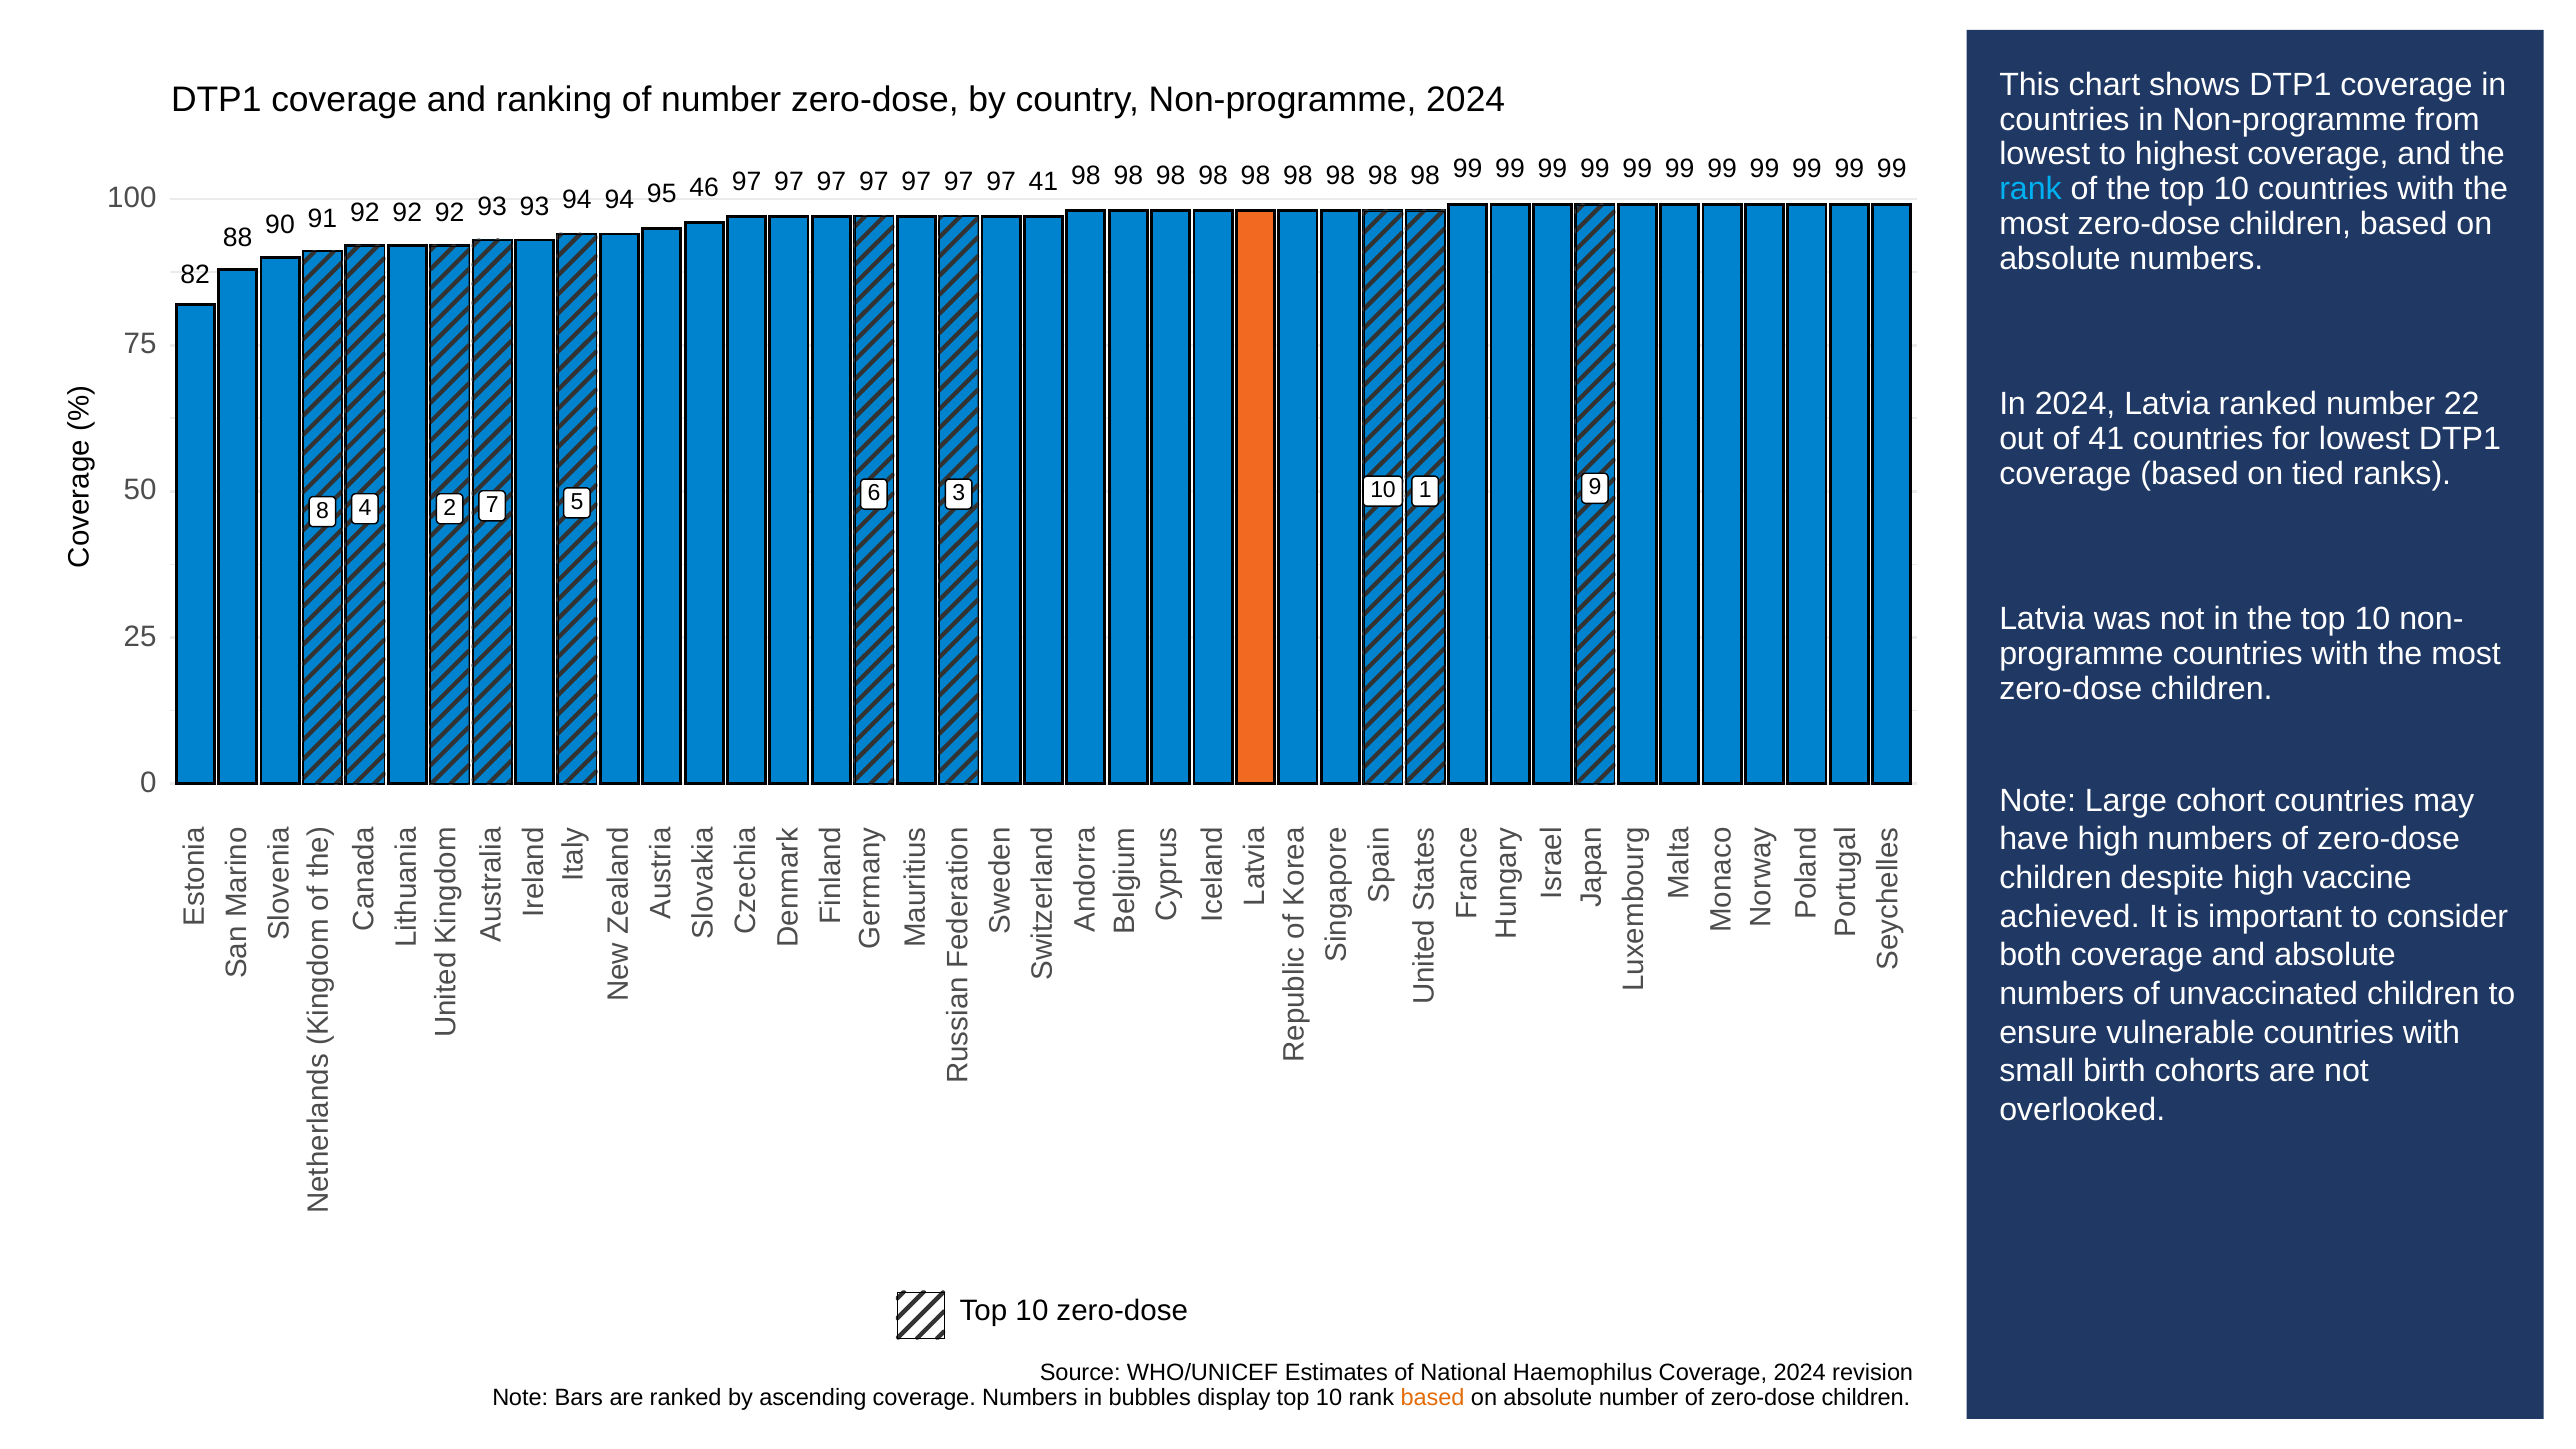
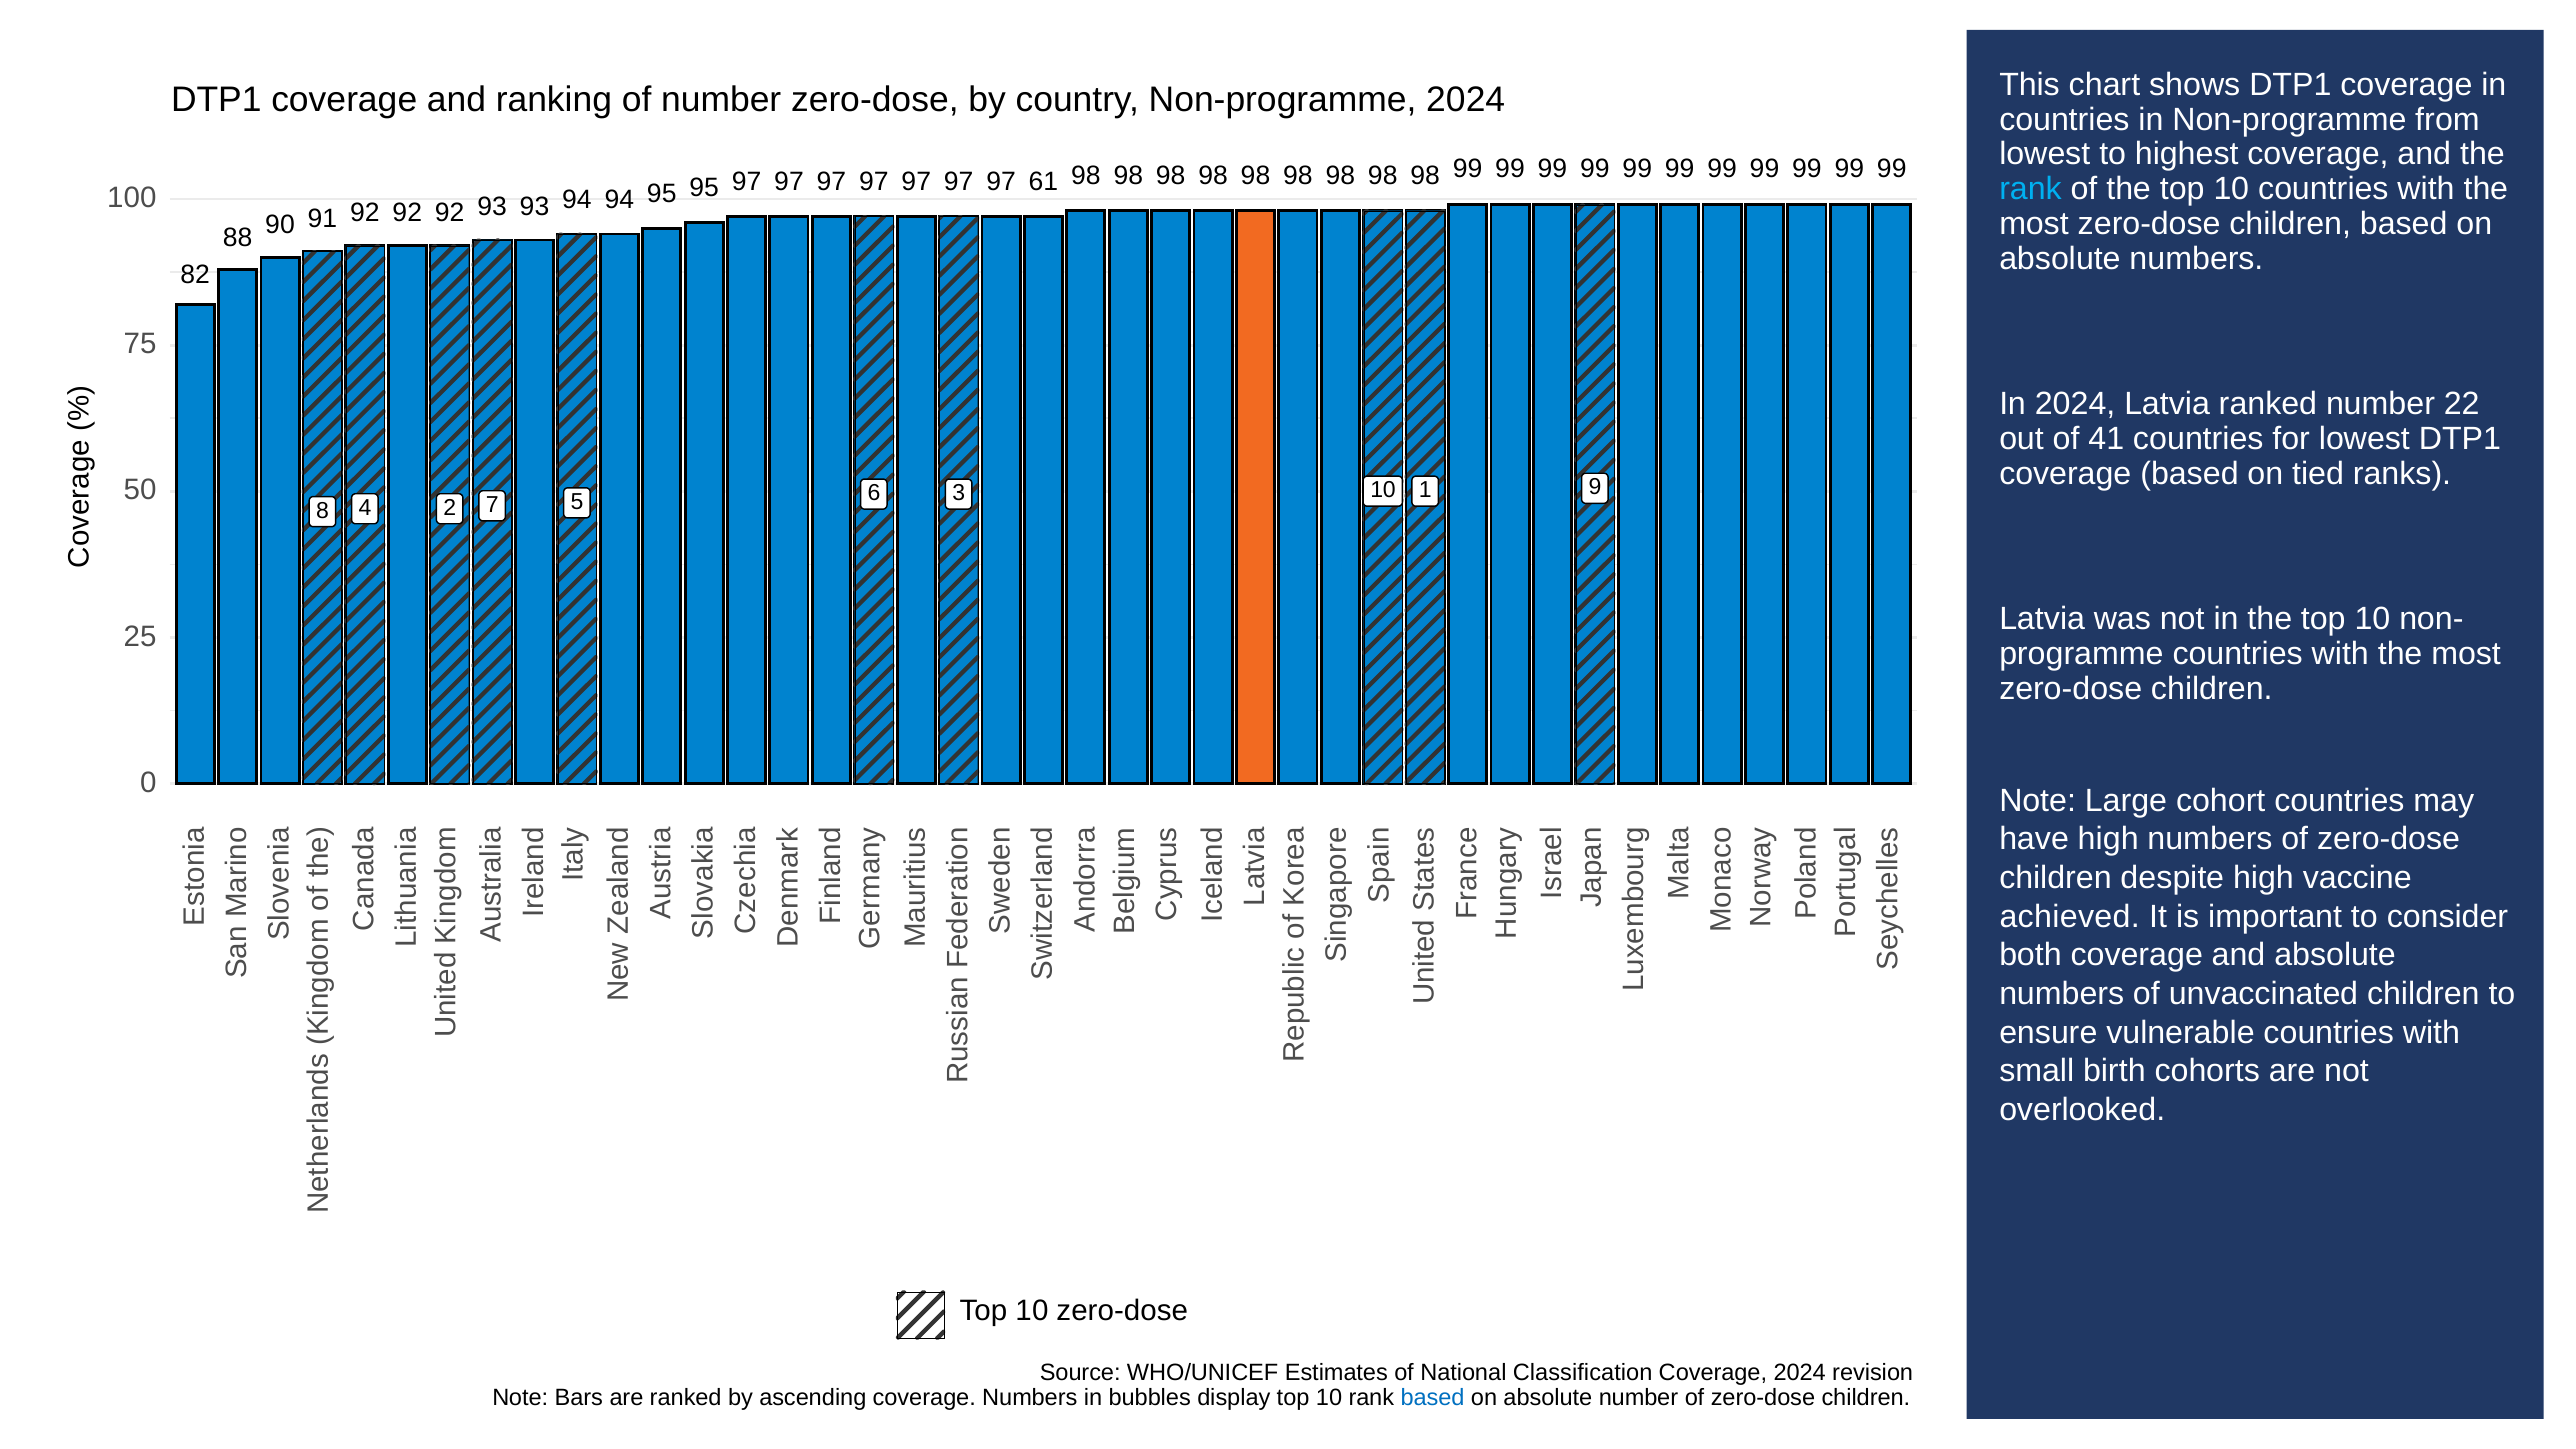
97 41: 41 -> 61 (1043, 182)
95 46: 46 -> 95 (704, 188)
Haemophilus: Haemophilus -> Classification (1583, 1373)
based colour: orange -> blue (1433, 1398)
